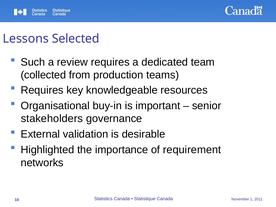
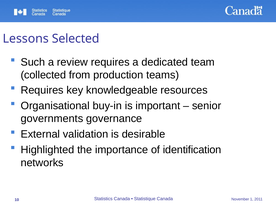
stakeholders: stakeholders -> governments (52, 119)
requirement: requirement -> identification (192, 150)
